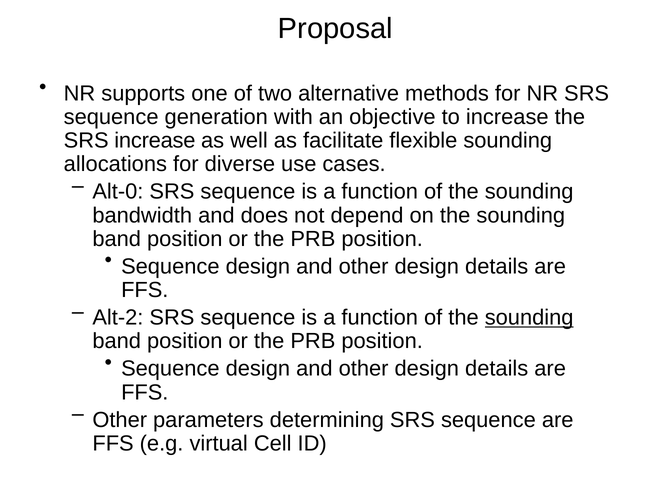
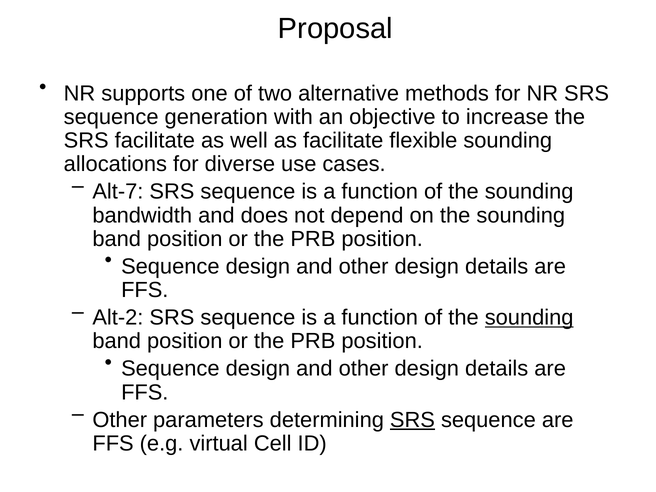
SRS increase: increase -> facilitate (155, 141)
Alt-0: Alt-0 -> Alt-7 (118, 192)
SRS underline: none -> present (412, 420)
